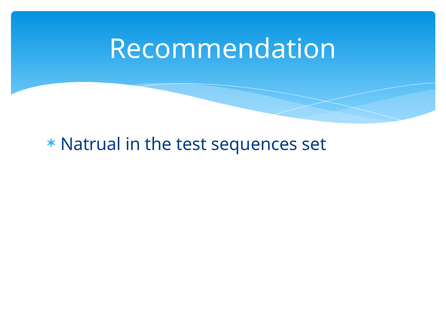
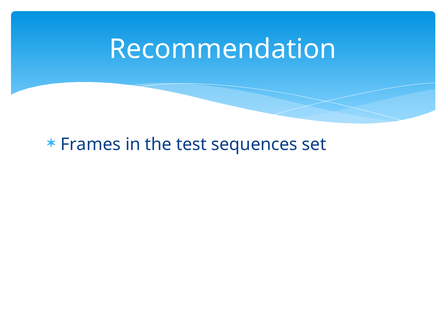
Natrual: Natrual -> Frames (91, 144)
